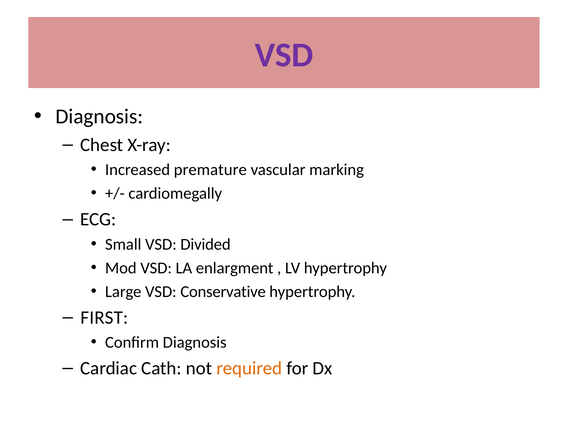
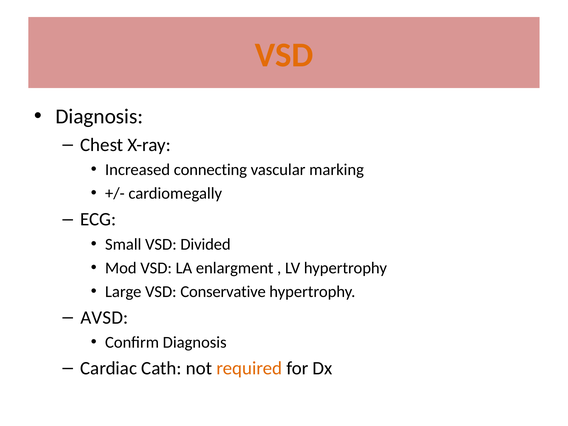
VSD colour: purple -> orange (284, 55)
premature: premature -> connecting (210, 170)
FIRST: FIRST -> AVSD (104, 318)
